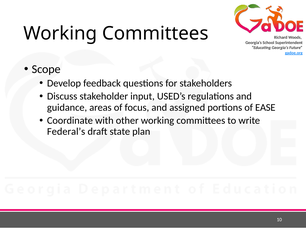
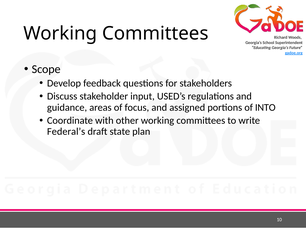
EASE: EASE -> INTO (265, 107)
